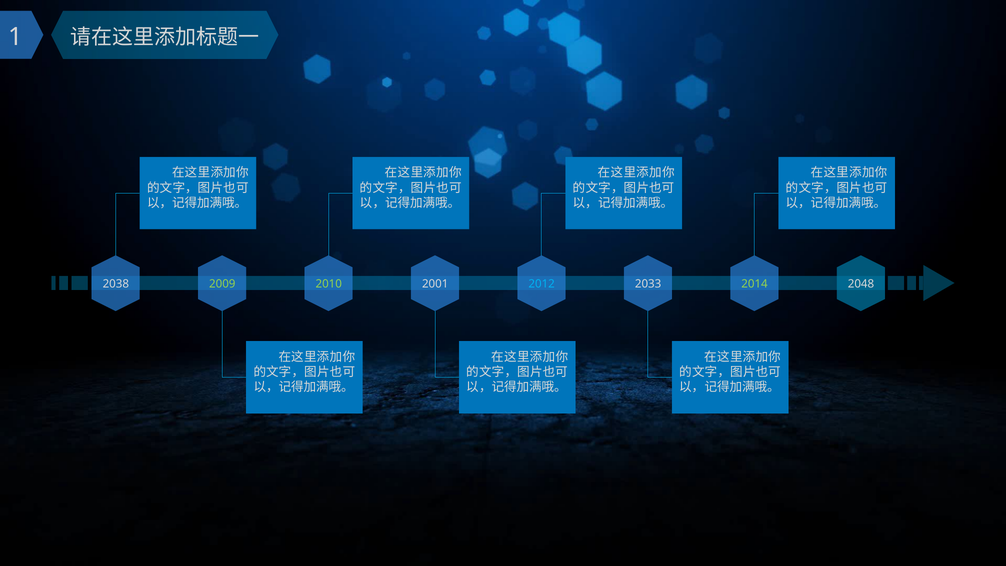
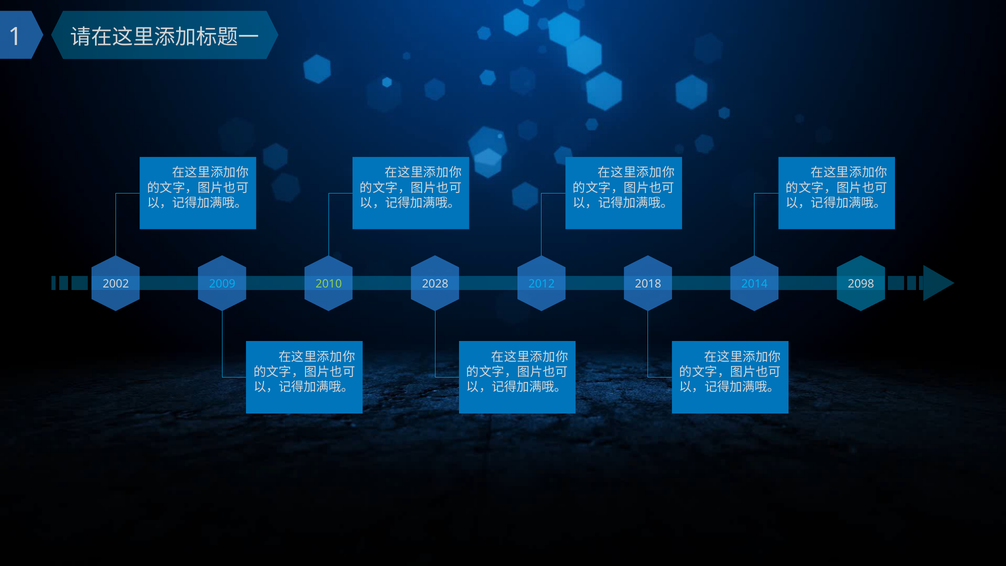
2038: 2038 -> 2002 (116, 284)
2009 colour: light green -> light blue (222, 284)
2001: 2001 -> 2028 (435, 284)
2033: 2033 -> 2018 (648, 284)
2014 colour: light green -> light blue (755, 284)
2048: 2048 -> 2098 (861, 284)
